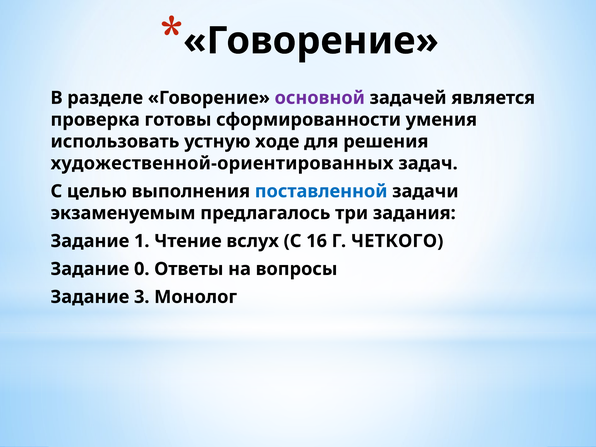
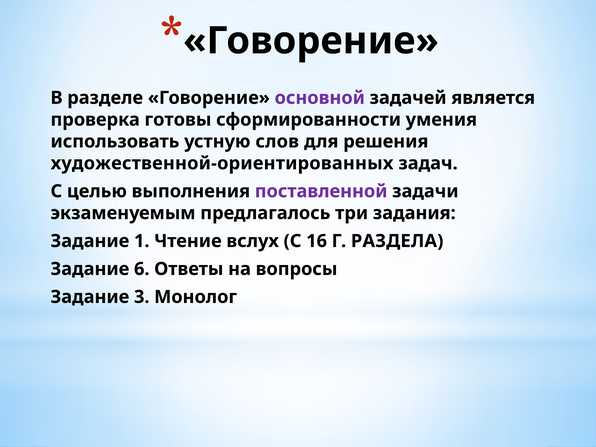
ходе: ходе -> слов (277, 141)
поставленной colour: blue -> purple (321, 191)
ЧЕТКОГО: ЧЕТКОГО -> РАЗДЕЛА (397, 241)
0: 0 -> 6 (142, 269)
